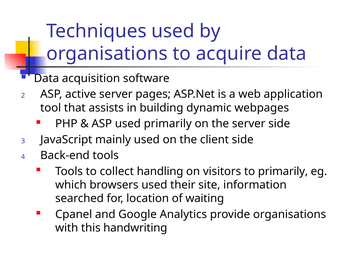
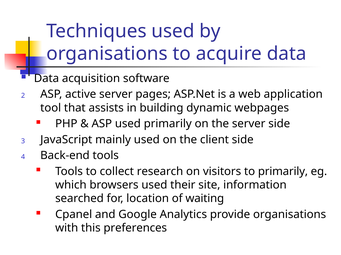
handling: handling -> research (160, 172)
handwriting: handwriting -> preferences (135, 229)
